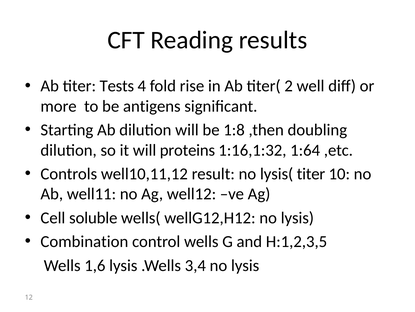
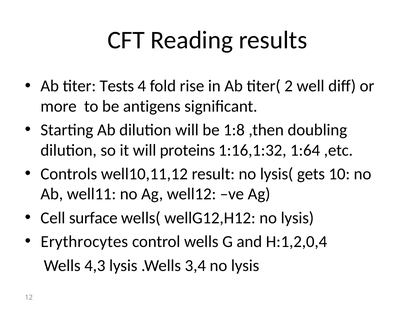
lysis( titer: titer -> gets (311, 174)
soluble: soluble -> surface (93, 217)
Combination: Combination -> Erythrocytes (84, 241)
H:1,2,3,5: H:1,2,3,5 -> H:1,2,0,4 (297, 241)
1,6: 1,6 -> 4,3 (95, 265)
